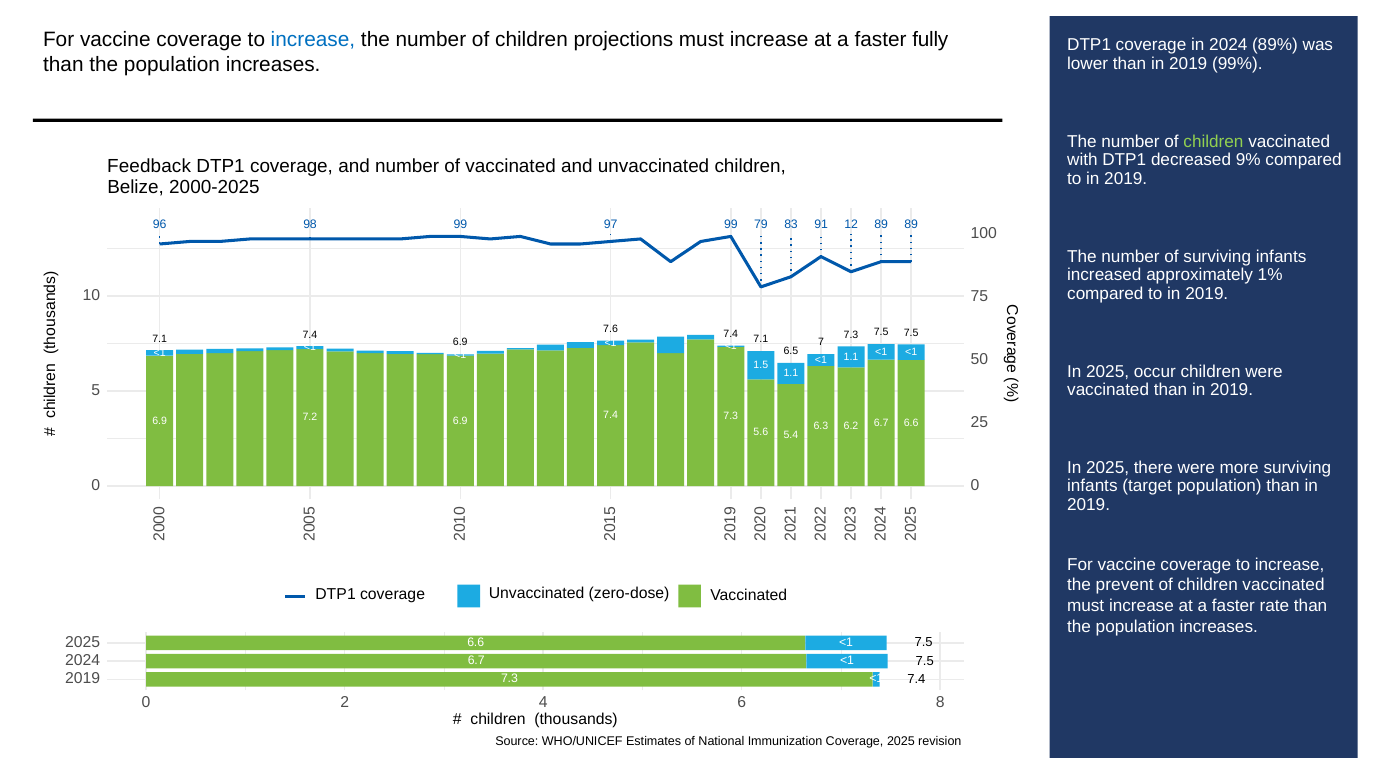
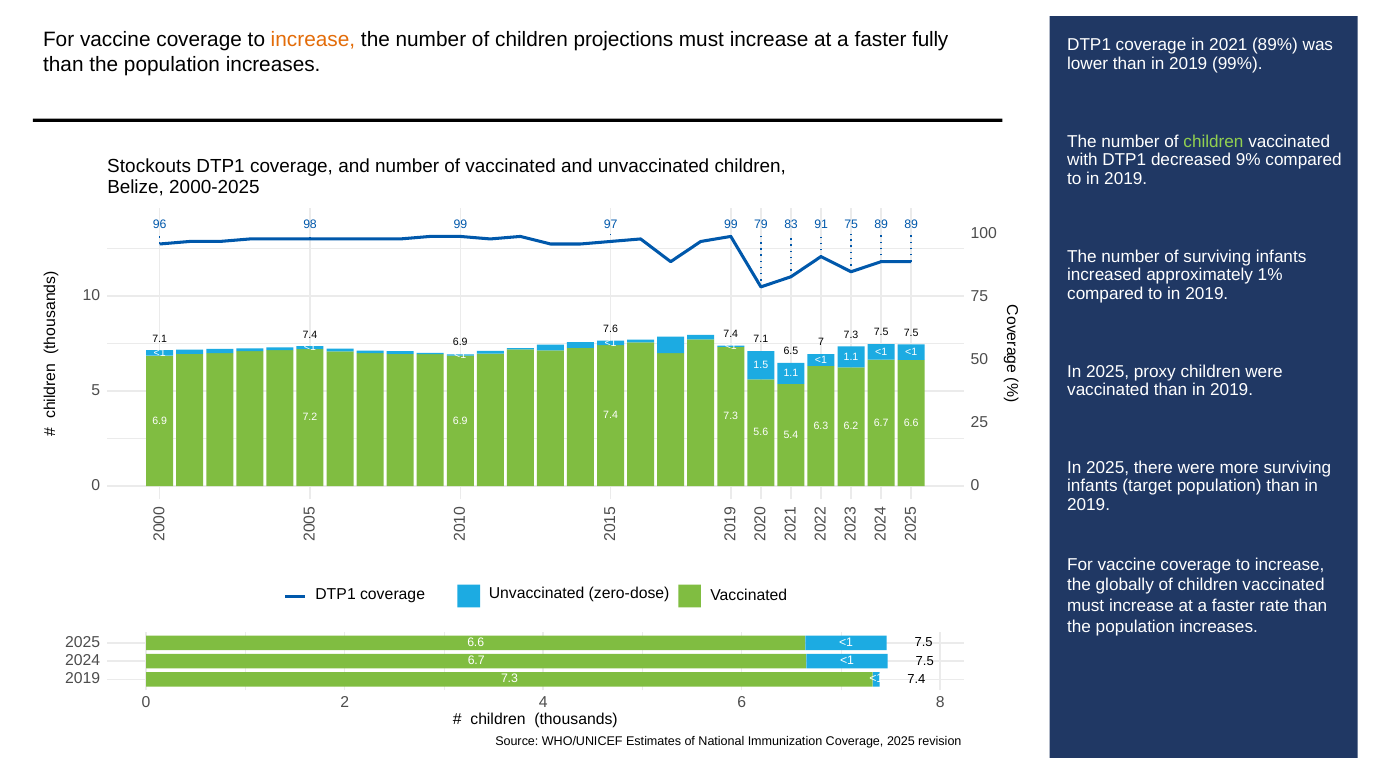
increase colour: blue -> orange (313, 40)
in 2024: 2024 -> 2021 (1228, 45)
Feedback: Feedback -> Stockouts (149, 166)
91 12: 12 -> 75 (851, 224)
occur: occur -> proxy (1155, 371)
prevent: prevent -> globally (1125, 585)
